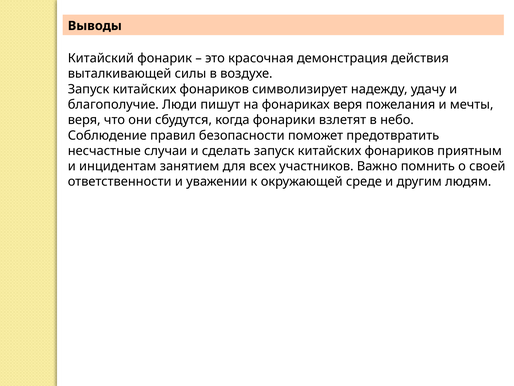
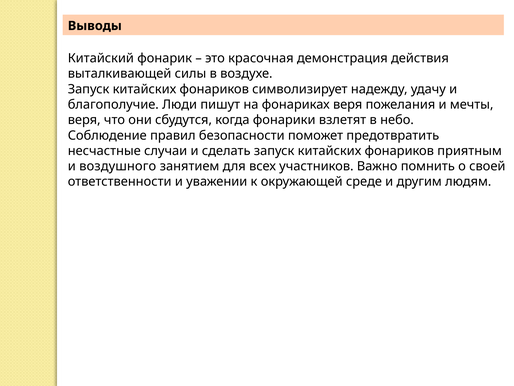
инцидентам: инцидентам -> воздушного (118, 166)
